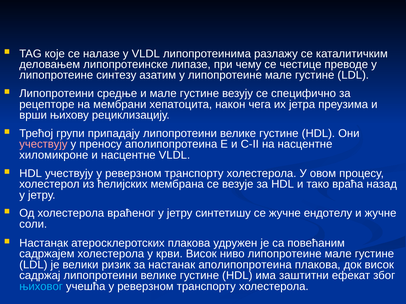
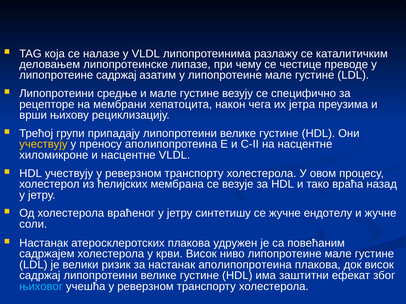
које: које -> која (55, 54)
липопротеине синтезу: синтезу -> садржај (116, 75)
учествују colour: pink -> yellow (43, 144)
